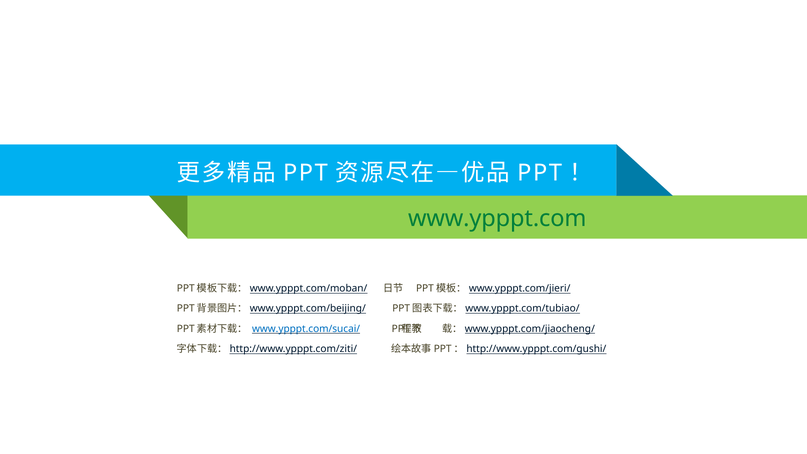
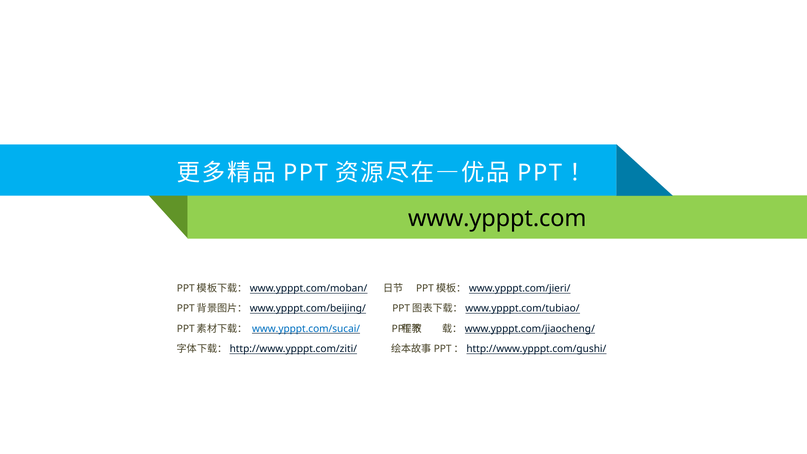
www.ypppt.com colour: green -> black (497, 219)
